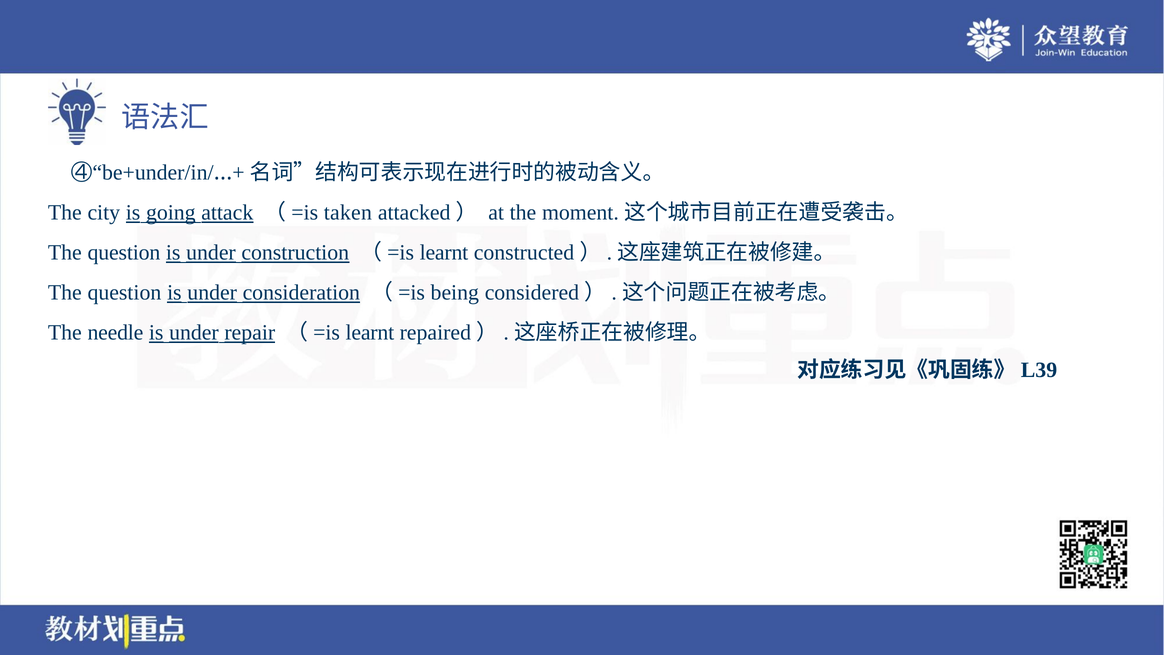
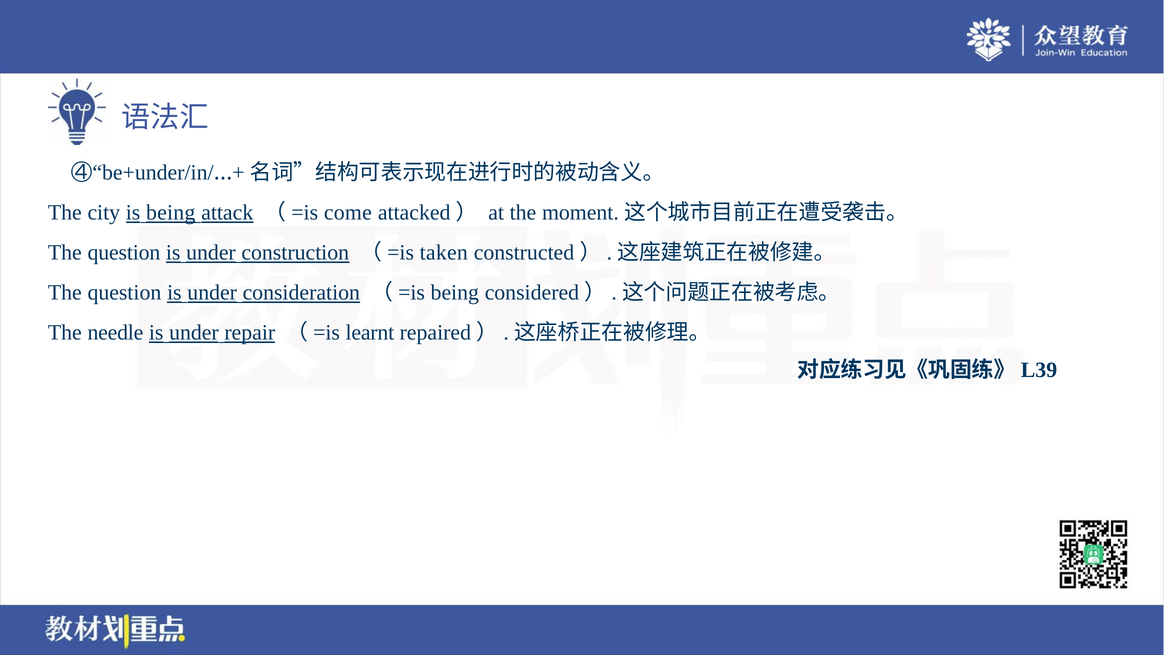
is going: going -> being (171, 212)
taken: taken -> come (348, 212)
construction （=is learnt: learnt -> taken (444, 252)
